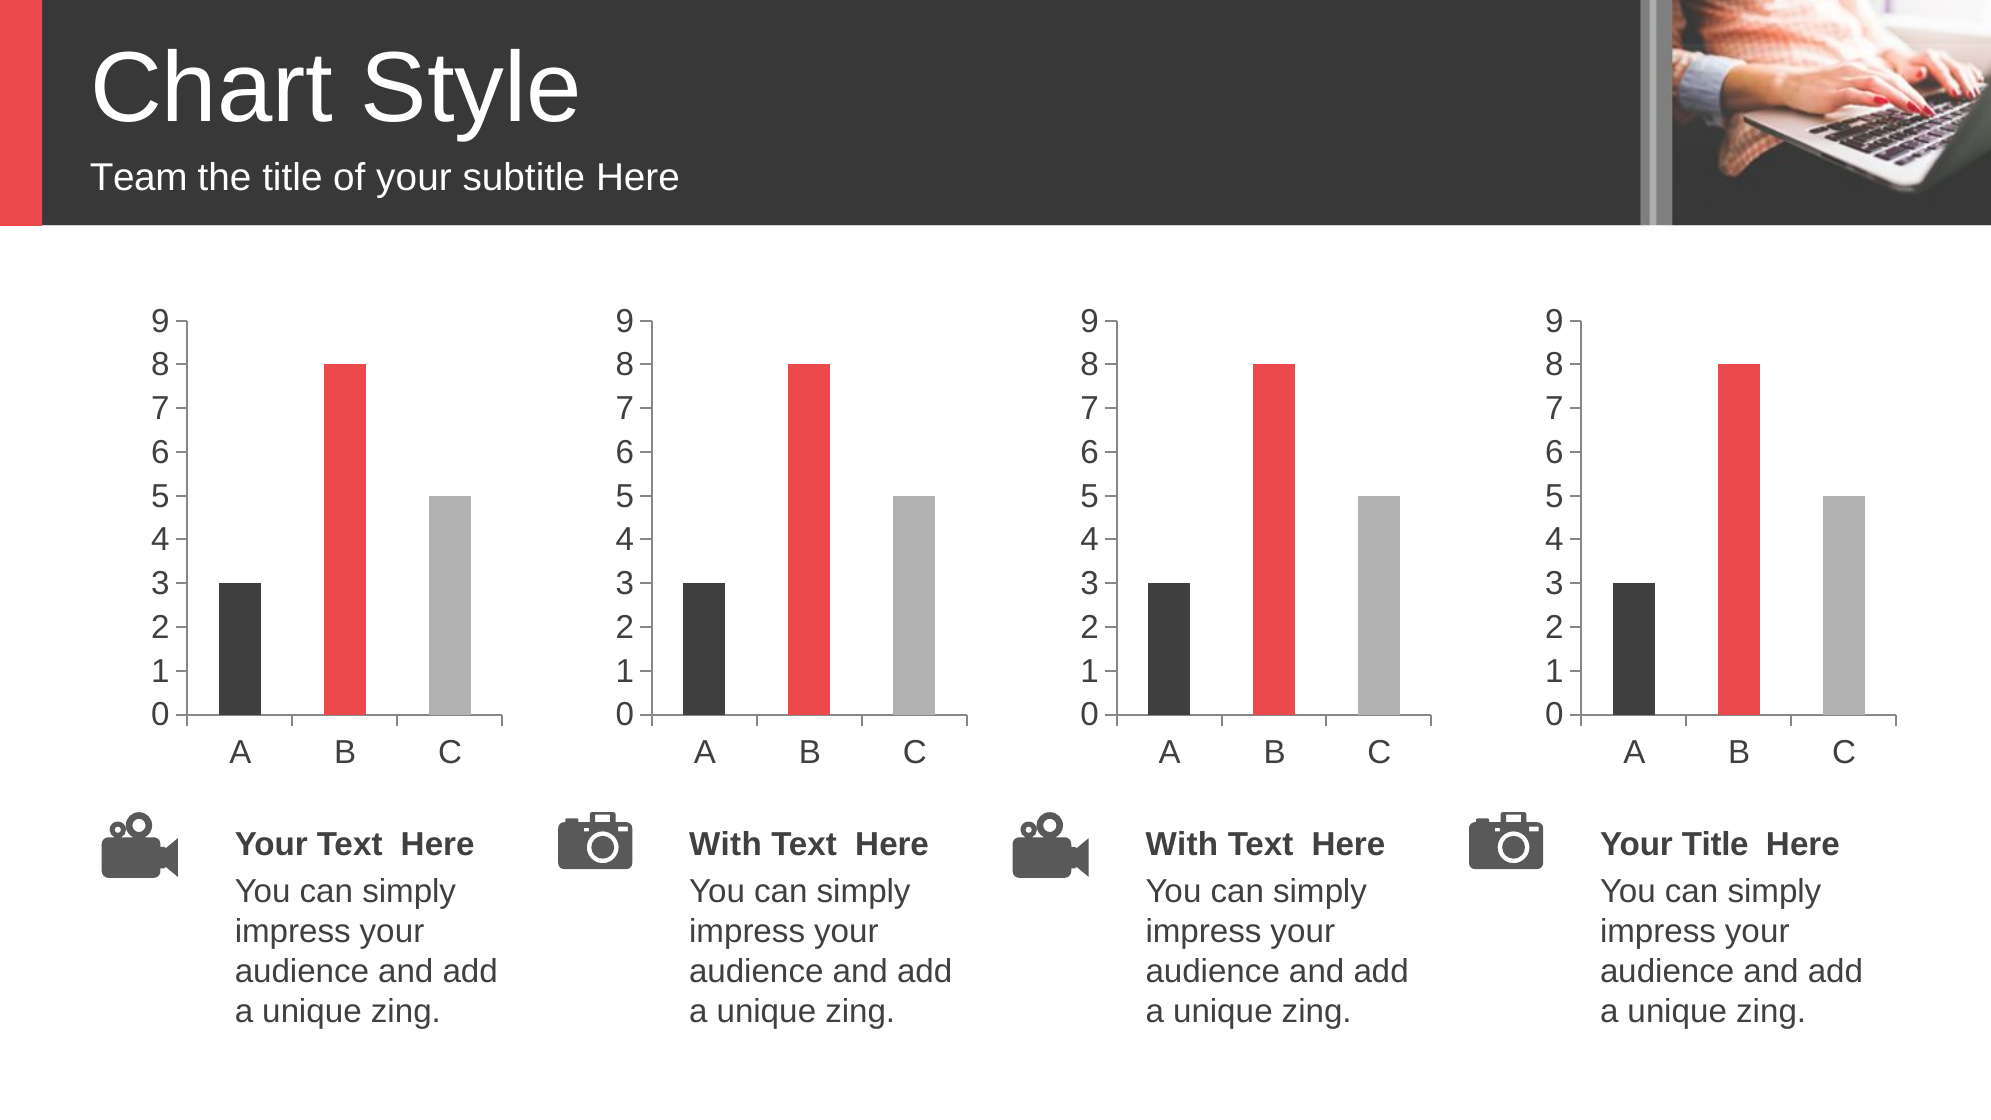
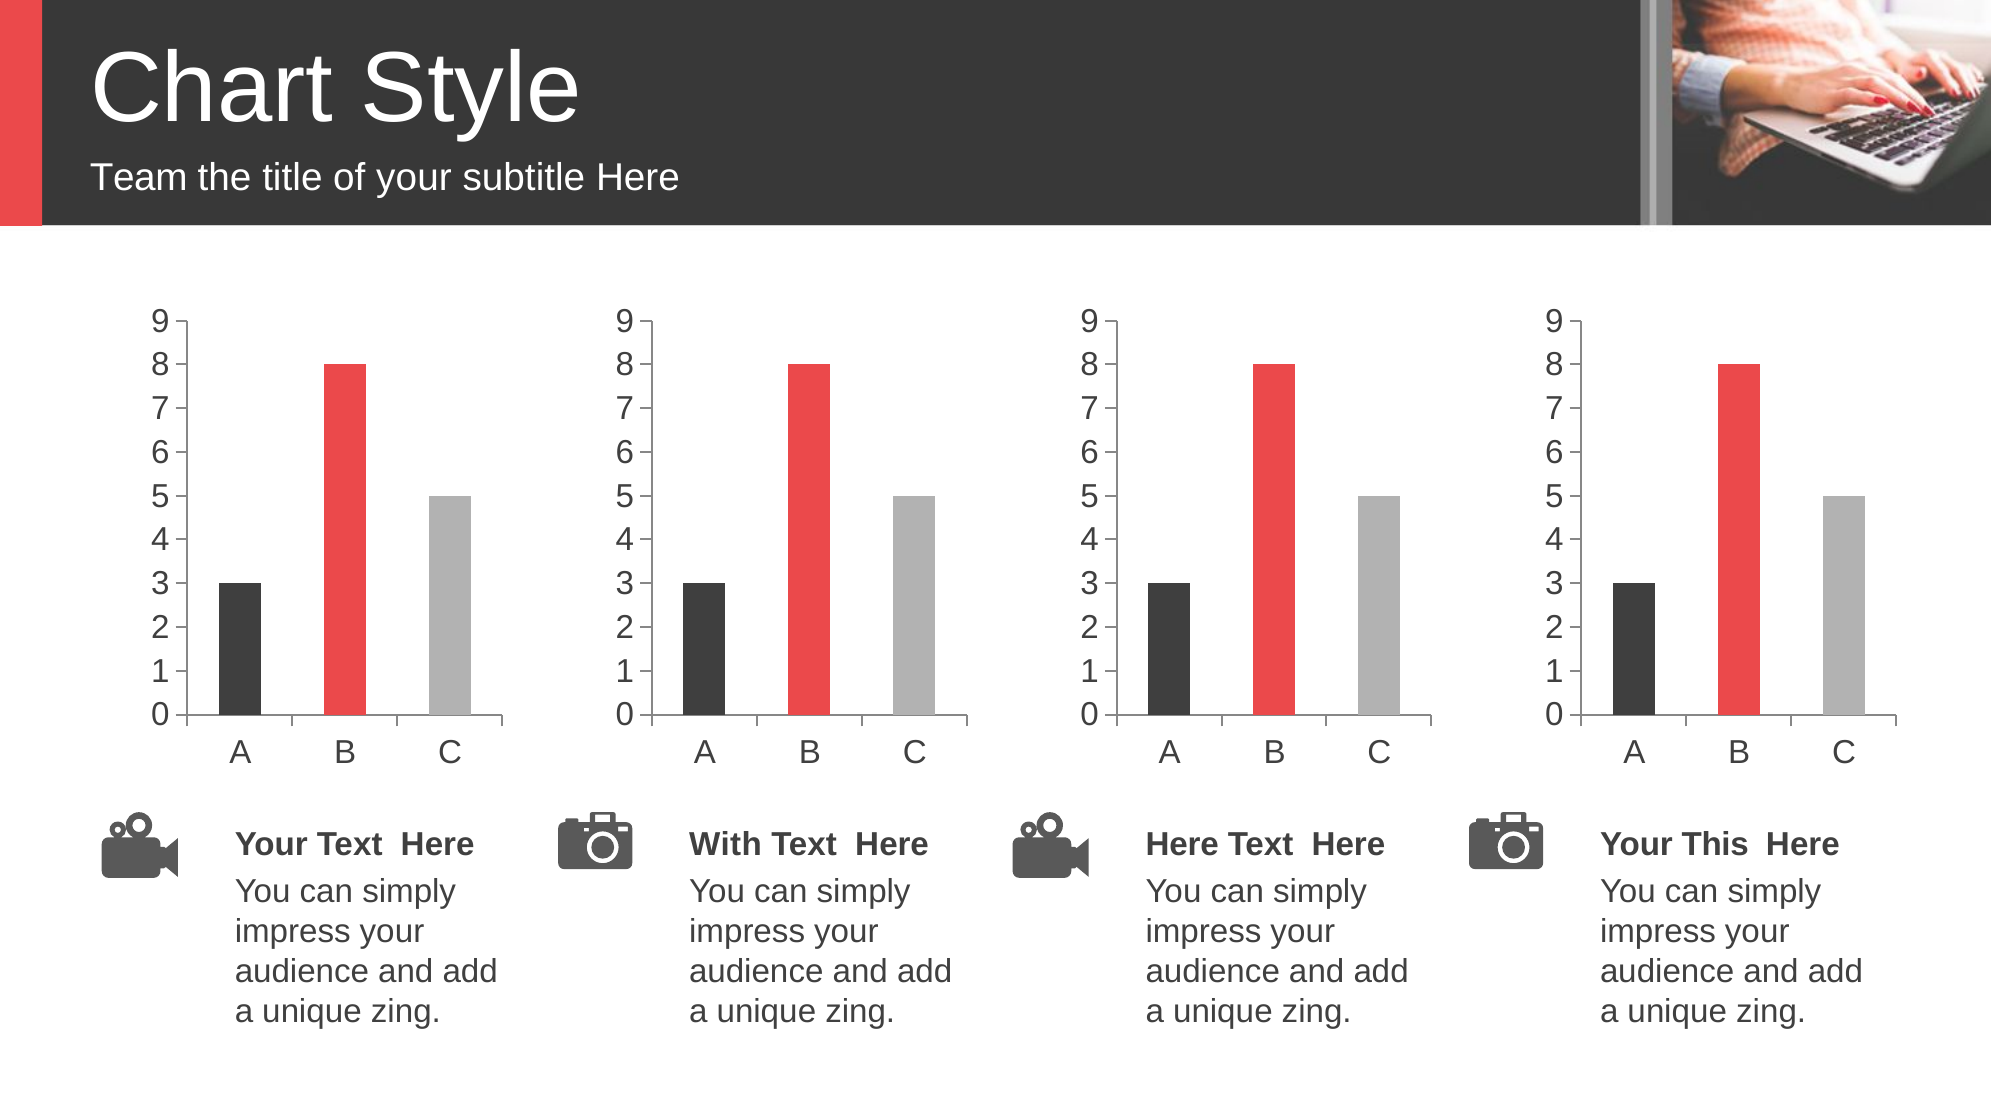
With: With -> Here (1182, 845)
Your Title: Title -> This (1715, 845)
